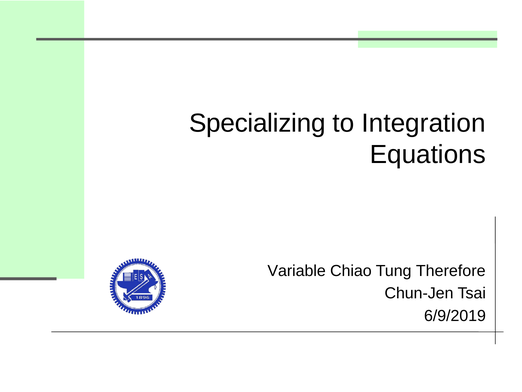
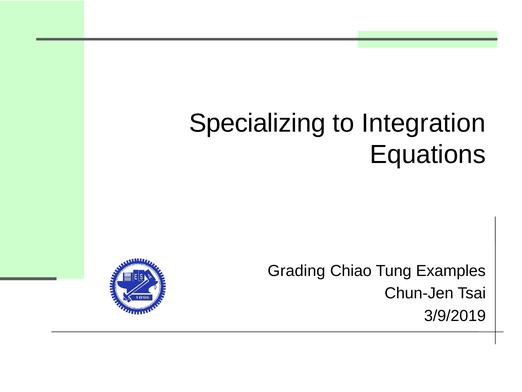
Variable: Variable -> Grading (296, 271)
Therefore: Therefore -> Examples (451, 271)
6/9/2019: 6/9/2019 -> 3/9/2019 (455, 315)
